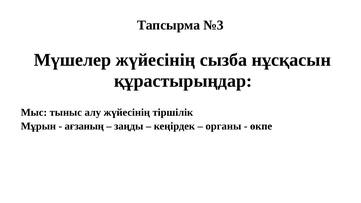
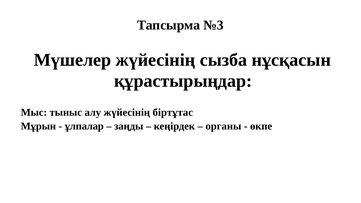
тіршілік: тіршілік -> біртұтас (173, 113)
ағзаның: ағзаның -> ұлпалар (84, 126)
